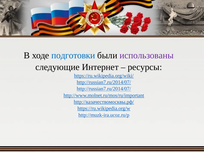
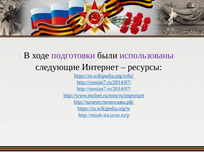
подготовки colour: blue -> purple (73, 55)
